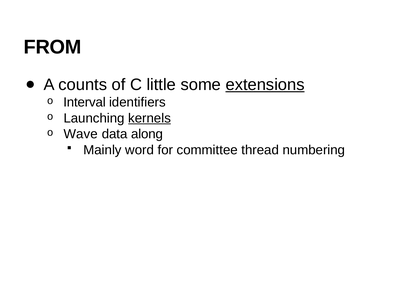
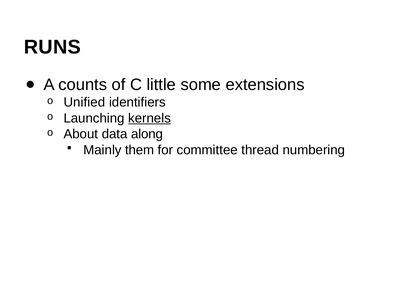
FROM: FROM -> RUNS (52, 47)
extensions underline: present -> none (265, 85)
Interval: Interval -> Unified (84, 102)
Wave: Wave -> About (81, 134)
word: word -> them (140, 150)
